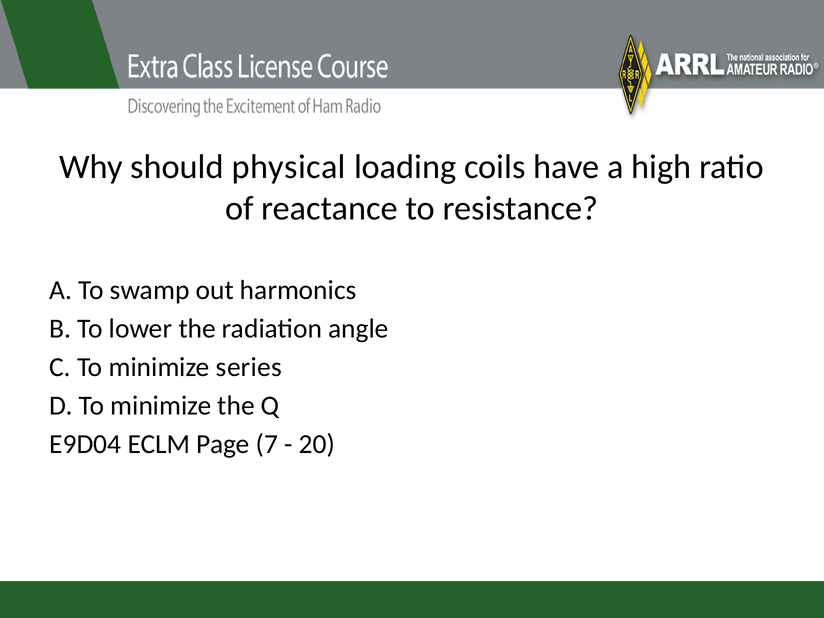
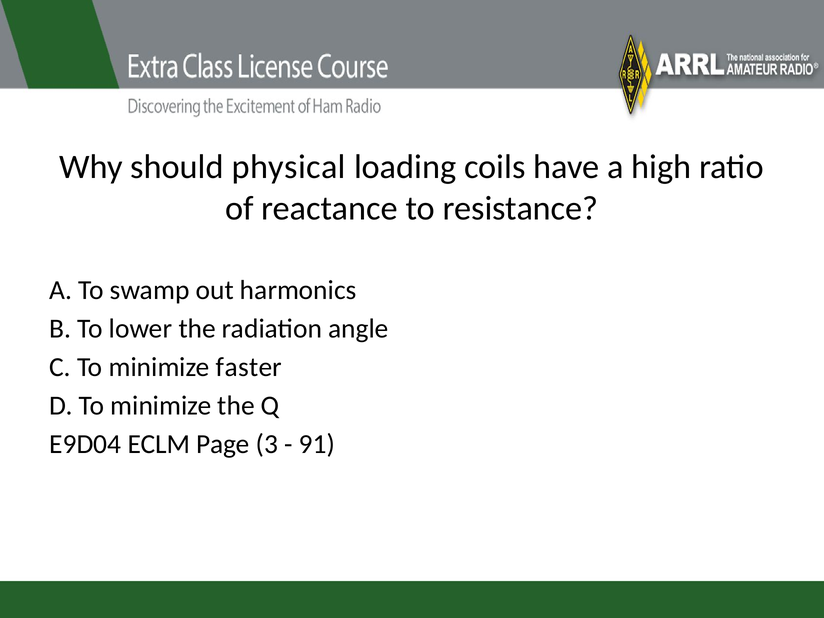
series: series -> faster (249, 367)
7: 7 -> 3 (267, 444)
20: 20 -> 91 (317, 444)
